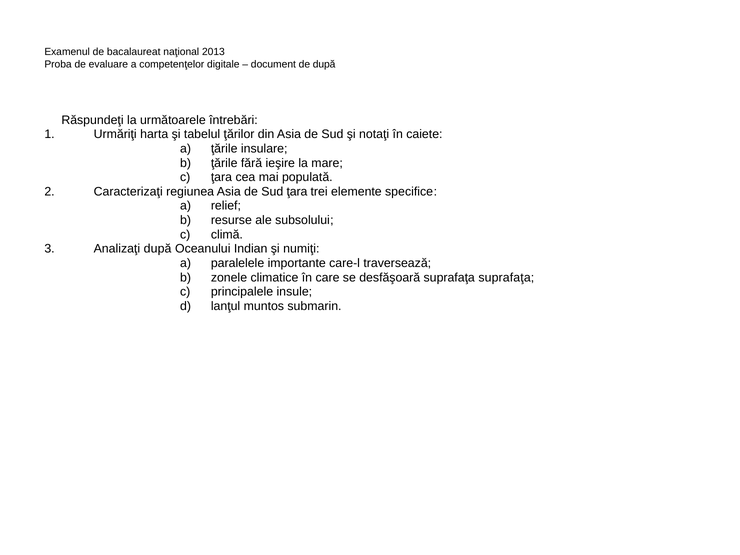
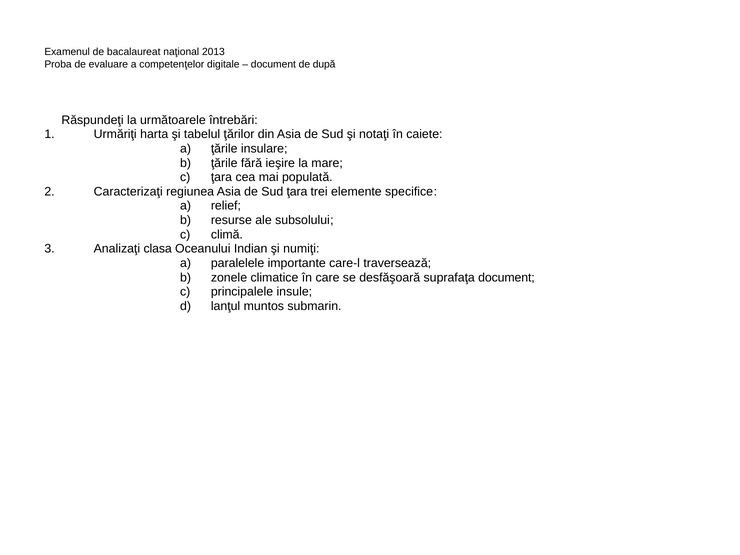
Analizaţi după: după -> clasa (158, 249)
suprafaţa suprafaţa: suprafaţa -> document (506, 277)
